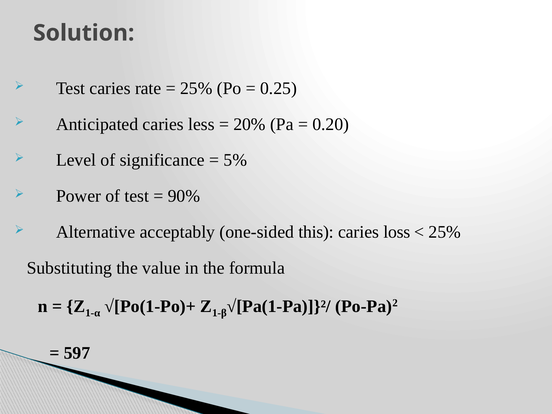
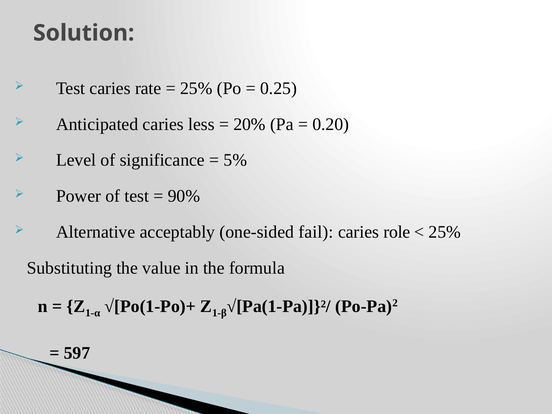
this: this -> fail (316, 232)
loss: loss -> role (397, 232)
